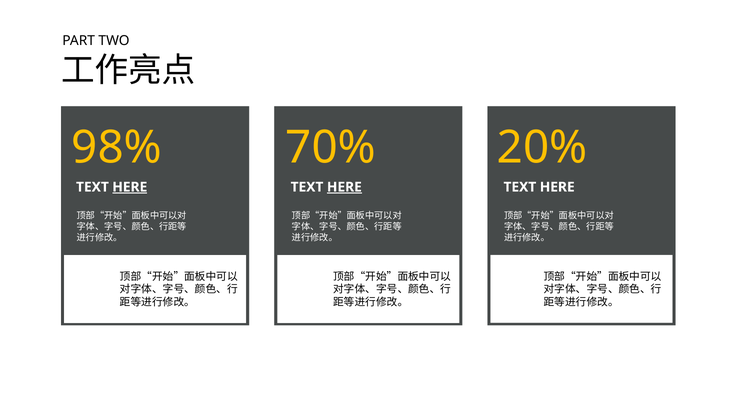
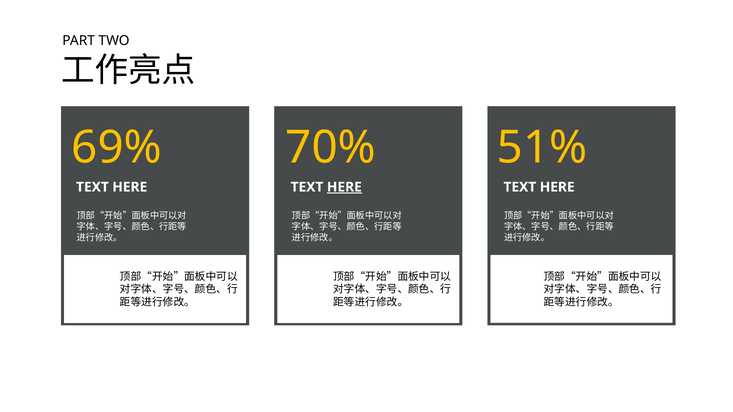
98%: 98% -> 69% (117, 148)
20%: 20% -> 51% (542, 148)
HERE underline: present -> none (130, 187)
